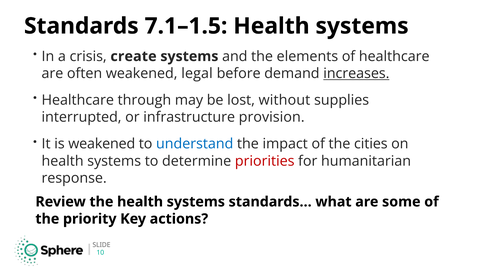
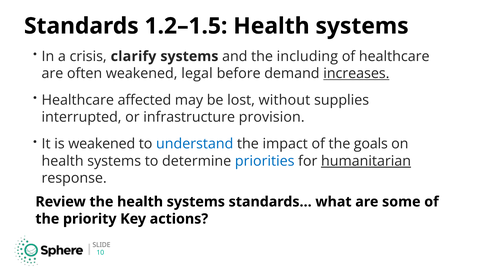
7.1–1.5: 7.1–1.5 -> 1.2–1.5 (186, 26)
create: create -> clarify (133, 56)
elements: elements -> including (307, 56)
through: through -> affected (144, 100)
cities: cities -> goals (371, 144)
priorities colour: red -> blue (265, 161)
humanitarian underline: none -> present (366, 161)
